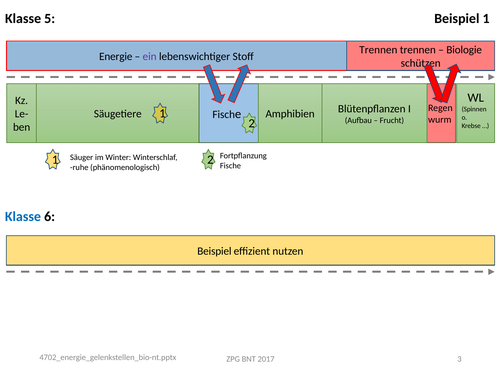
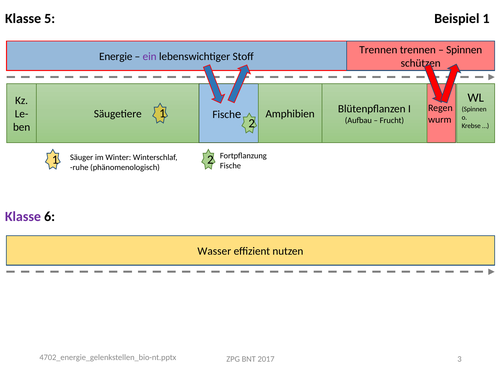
Biologie: Biologie -> Spinnen (464, 50)
Klasse colour: blue -> purple (23, 216)
Beispiel: Beispiel -> Wasser (214, 251)
